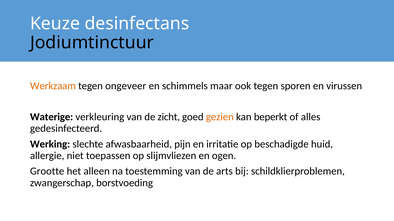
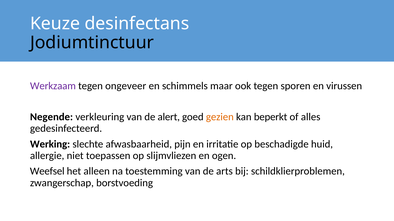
Werkzaam colour: orange -> purple (53, 86)
Waterige: Waterige -> Negende (52, 117)
zicht: zicht -> alert (169, 117)
Grootte: Grootte -> Weefsel (47, 172)
